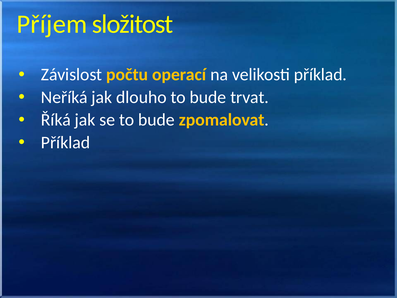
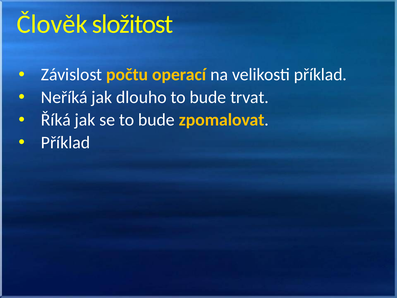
Příjem: Příjem -> Člověk (52, 24)
